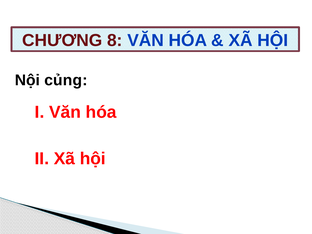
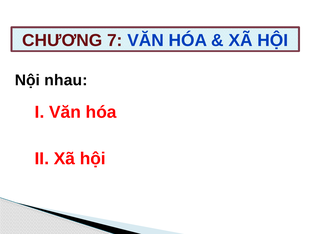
8: 8 -> 7 (115, 40)
củng: củng -> nhau (66, 80)
